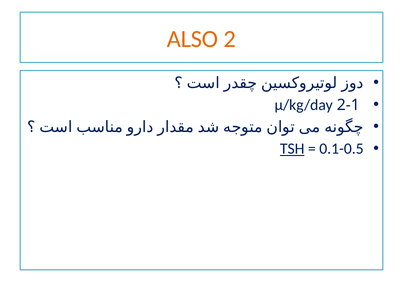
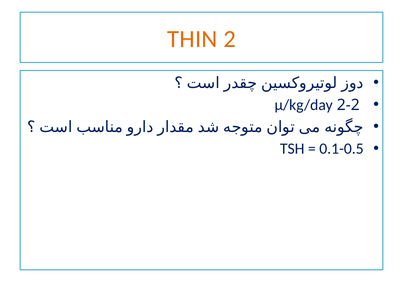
ALSO: ALSO -> THIN (192, 39)
2-1: 2-1 -> 2-2 (348, 105)
TSH underline: present -> none (292, 149)
